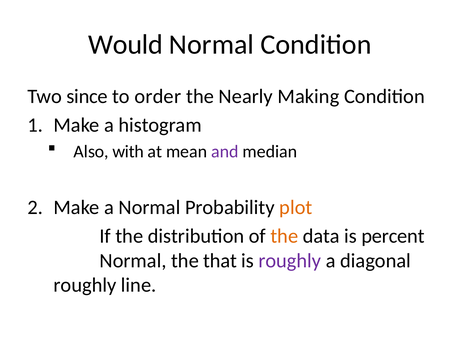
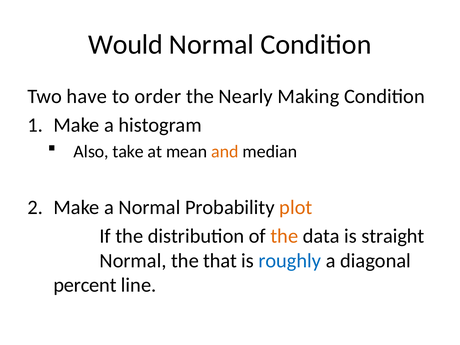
since: since -> have (87, 96)
with: with -> take (128, 152)
and colour: purple -> orange (225, 152)
percent: percent -> straight (393, 236)
roughly colour: purple -> blue (290, 261)
roughly: roughly -> percent (85, 285)
